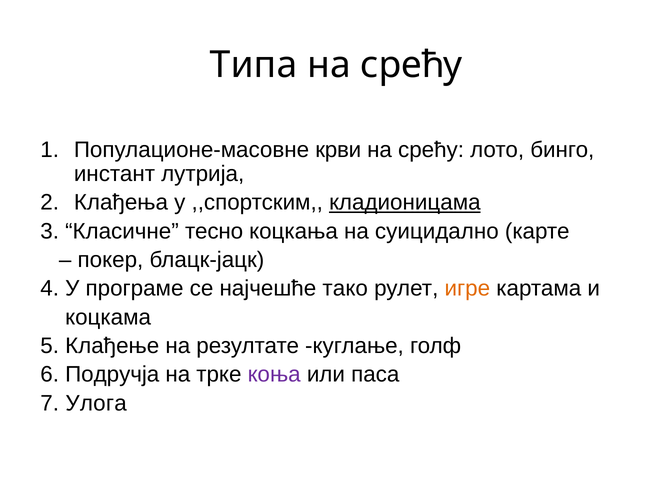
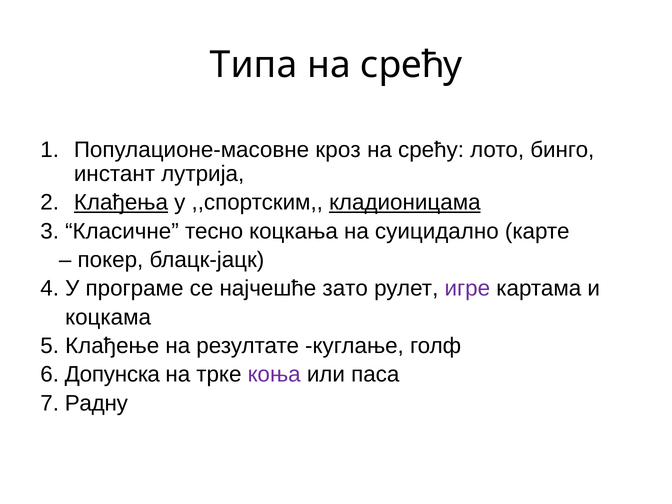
крви: крви -> кроз (338, 150)
Клађења underline: none -> present (121, 203)
тако: тако -> зато (345, 289)
игре colour: orange -> purple (467, 289)
Подручја: Подручја -> Допунска (112, 374)
Улога: Улога -> Радну (96, 403)
